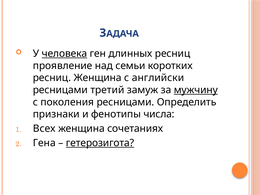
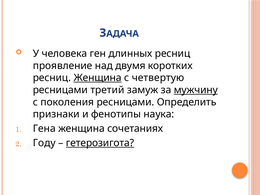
человека underline: present -> none (64, 54)
семьи: семьи -> двумя (130, 66)
Женщина underline: none -> present (98, 78)
английски: английски -> четвертую (158, 78)
числа: числа -> наука (159, 114)
Всех: Всех -> Гена (44, 129)
Гена: Гена -> Году (44, 143)
